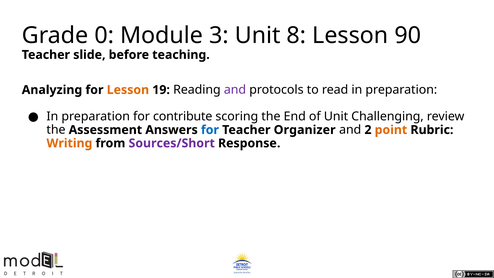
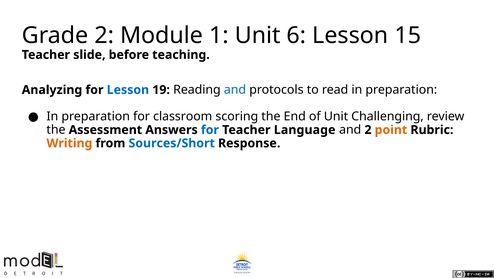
Grade 0: 0 -> 2 (104, 35)
3: 3 -> 1 (219, 35)
8: 8 -> 6 (296, 35)
90: 90 -> 15 (408, 35)
Lesson colour: orange -> blue (128, 90)
and colour: purple -> blue (235, 90)
contribute: contribute -> classroom (183, 117)
Organizer: Organizer -> Language (305, 130)
Sources/Short colour: purple -> blue (172, 143)
